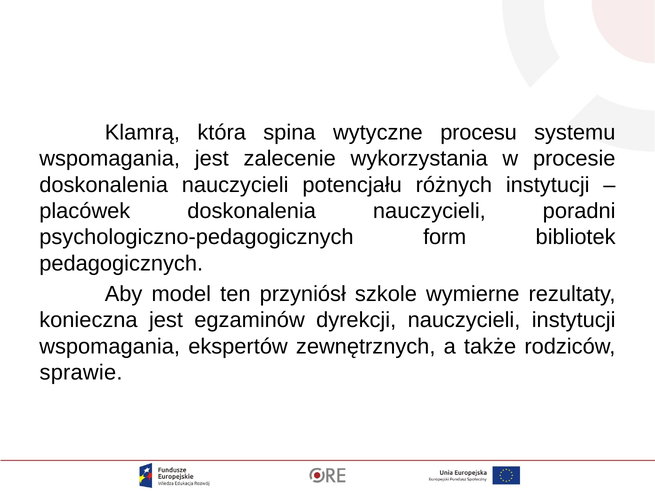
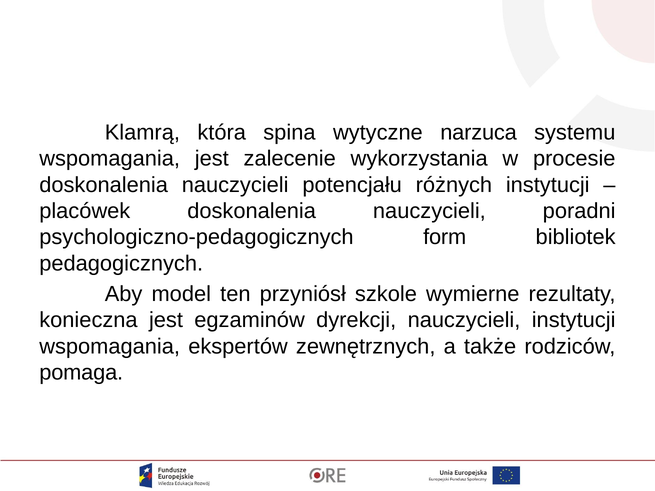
procesu: procesu -> narzuca (479, 133)
sprawie: sprawie -> pomaga (81, 373)
